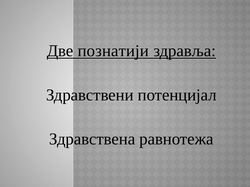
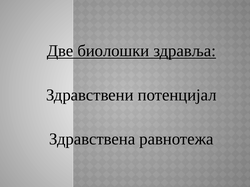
познатији: познатији -> биолошки (113, 51)
